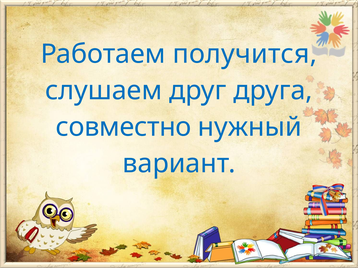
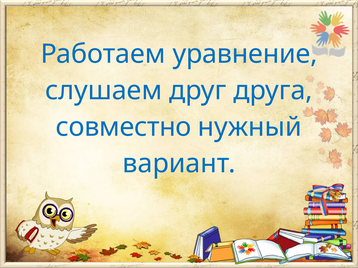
получится: получится -> уравнение (245, 54)
